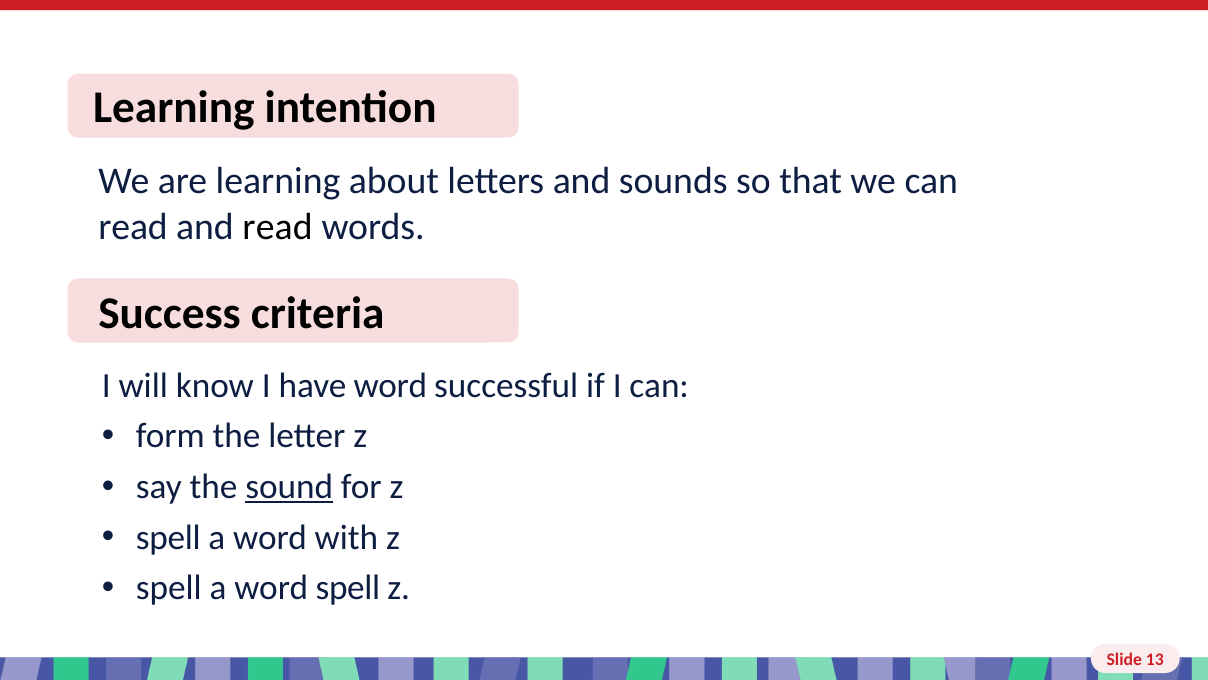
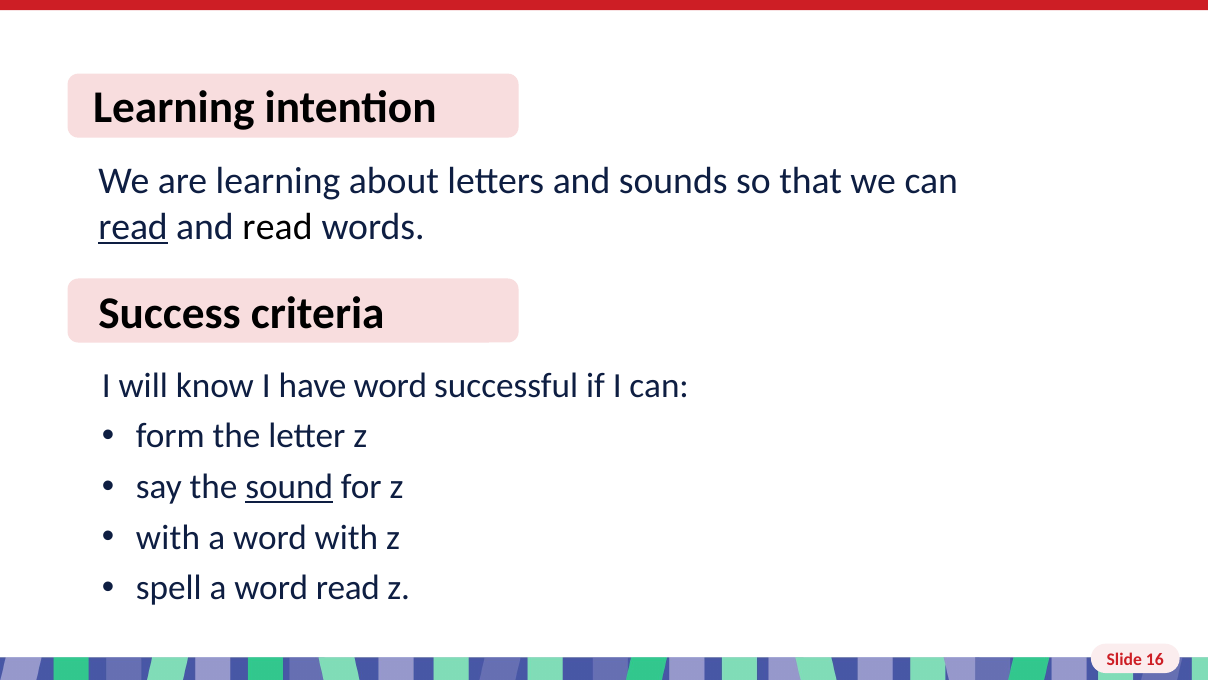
read underline: none -> present (133, 226)
spell: spell -> with (168, 537)
word spell: spell -> read (348, 588)
13: 13 -> 16 (1155, 659)
